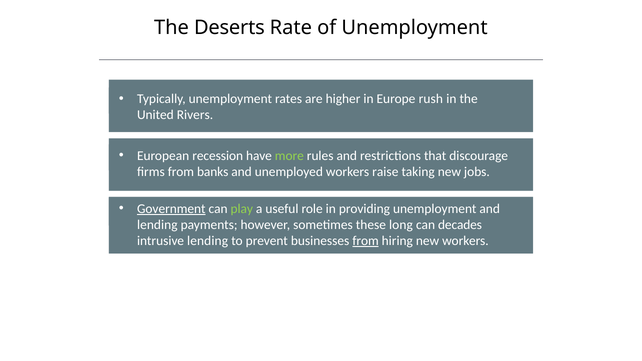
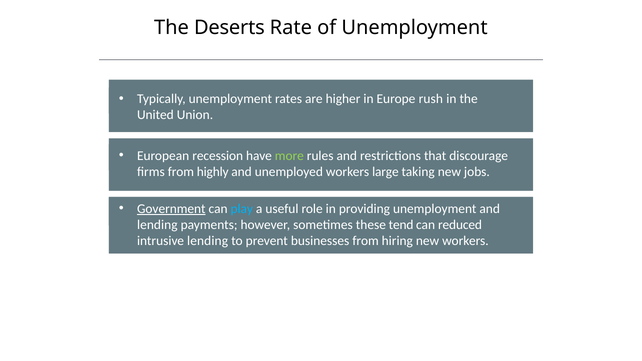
Rivers: Rivers -> Union (195, 115)
banks: banks -> highly (213, 172)
raise: raise -> large (385, 172)
play colour: light green -> light blue (242, 209)
long: long -> tend (401, 225)
decades: decades -> reduced (460, 225)
from underline: present -> none (366, 241)
